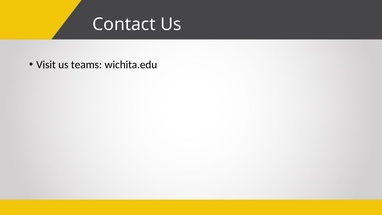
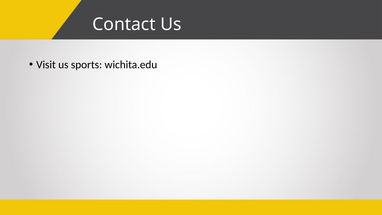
teams: teams -> sports (87, 65)
